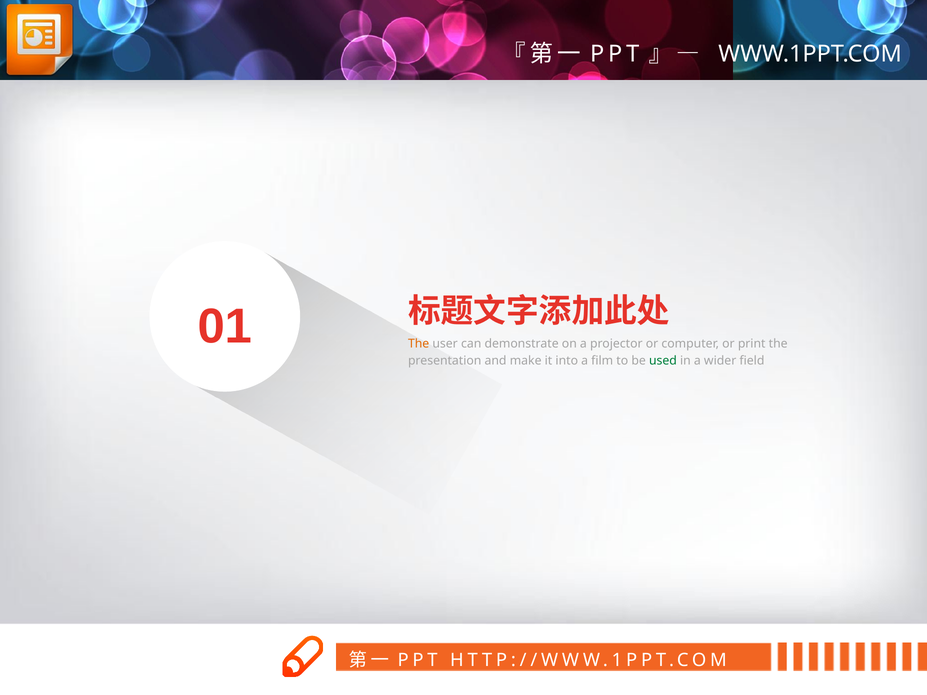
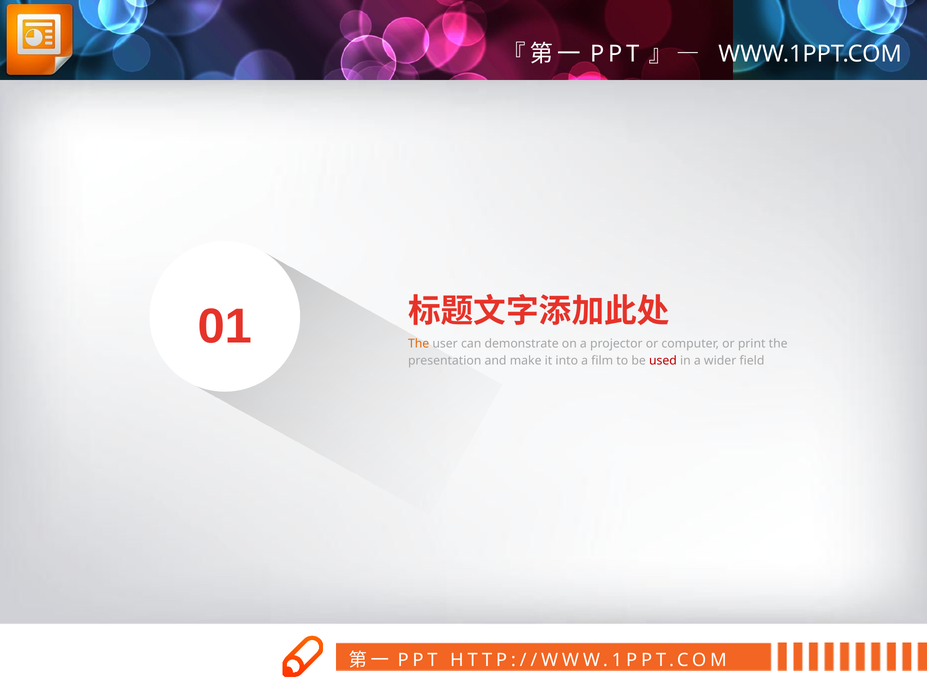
used colour: green -> red (663, 361)
